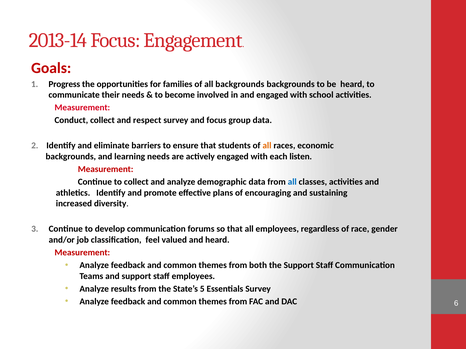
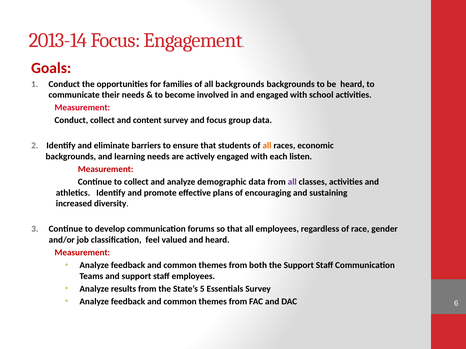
Progress: Progress -> Conduct (64, 84)
respect: respect -> content (147, 120)
all colour: blue -> purple (292, 182)
